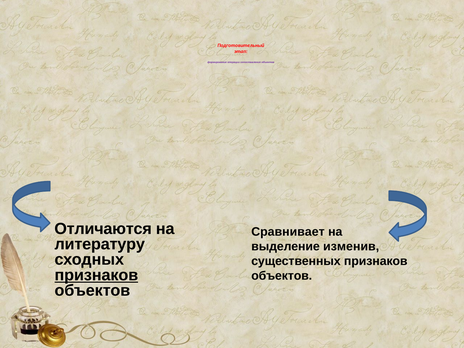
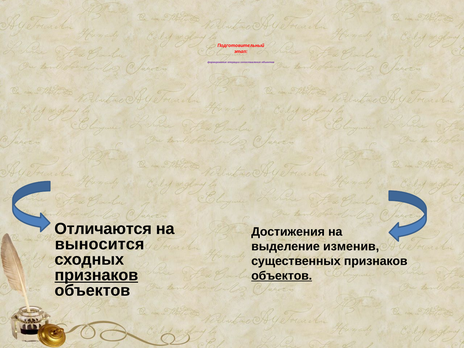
Сравнивает: Сравнивает -> Достижения (288, 232)
литературу: литературу -> выносится (100, 244)
объектов underline: none -> present (282, 276)
